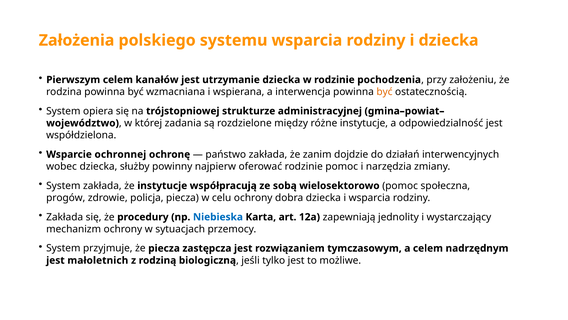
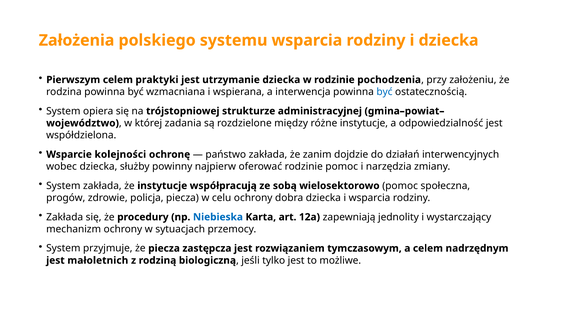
kanałów: kanałów -> praktyki (157, 80)
być colour: orange -> blue (384, 92)
ochronnej: ochronnej -> kolejności (120, 154)
